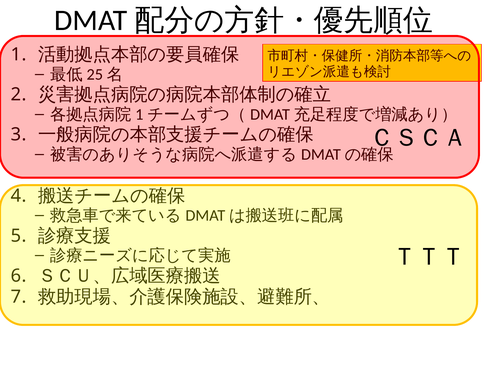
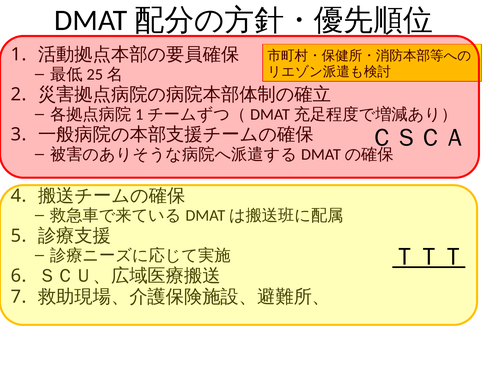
ＴＴＴ underline: none -> present (429, 257)
